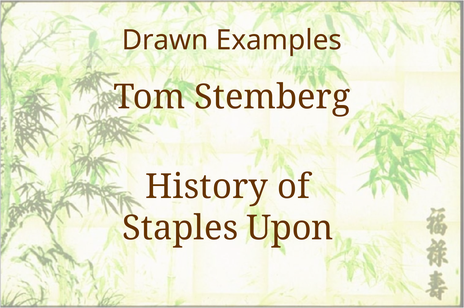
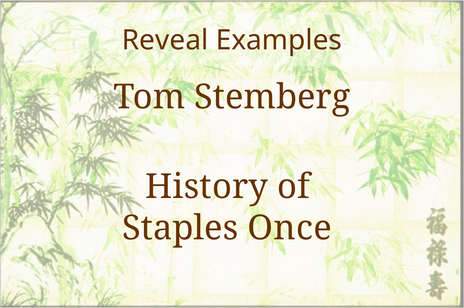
Drawn: Drawn -> Reveal (165, 40)
Upon: Upon -> Once (290, 228)
